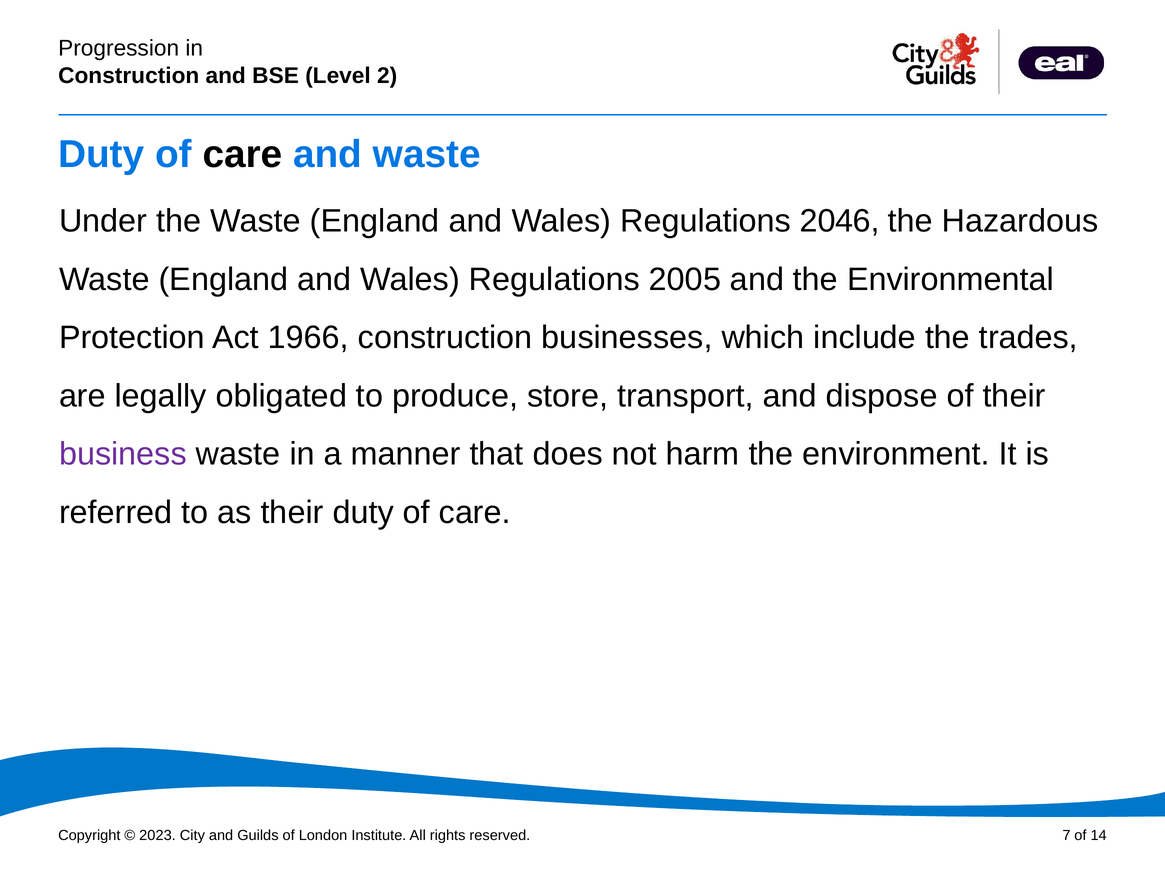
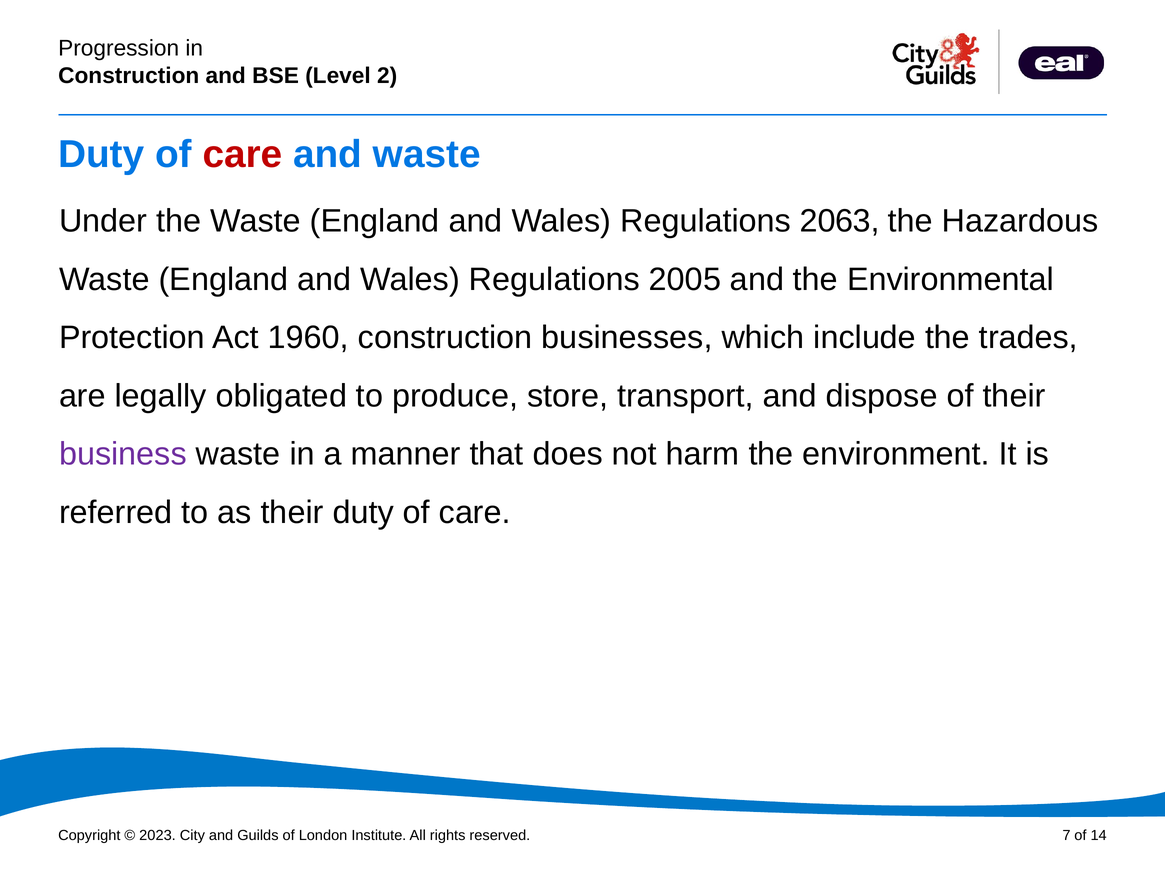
care colour: black -> red (243, 154)
2046: 2046 -> 2063 (840, 221)
1966: 1966 -> 1960 (308, 338)
